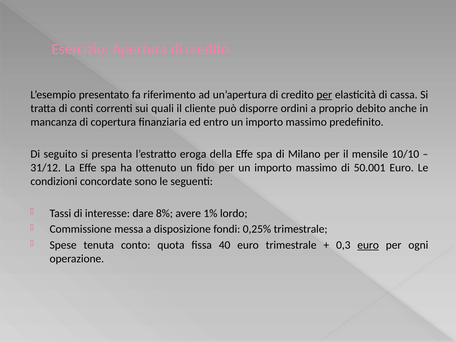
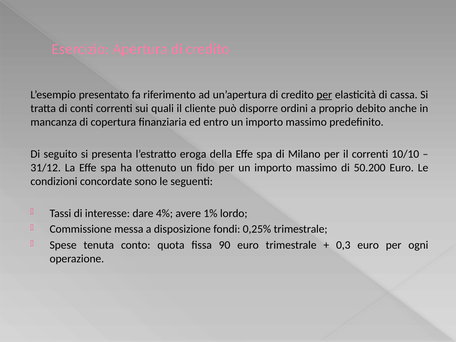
il mensile: mensile -> correnti (370, 154)
50.001: 50.001 -> 50.200 (370, 168)
8%: 8% -> 4% (164, 213)
40: 40 -> 90 (225, 245)
euro underline: present -> none (368, 245)
